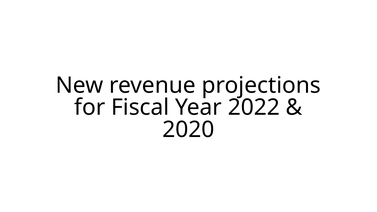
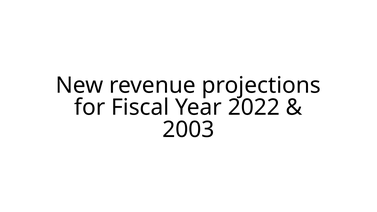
2020: 2020 -> 2003 (188, 130)
